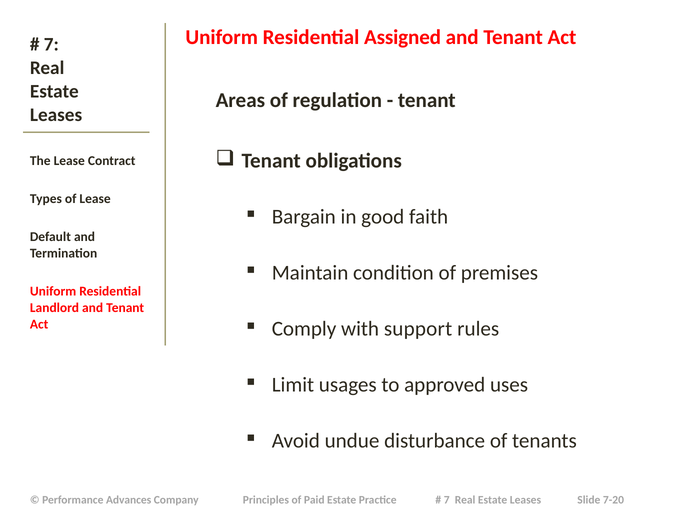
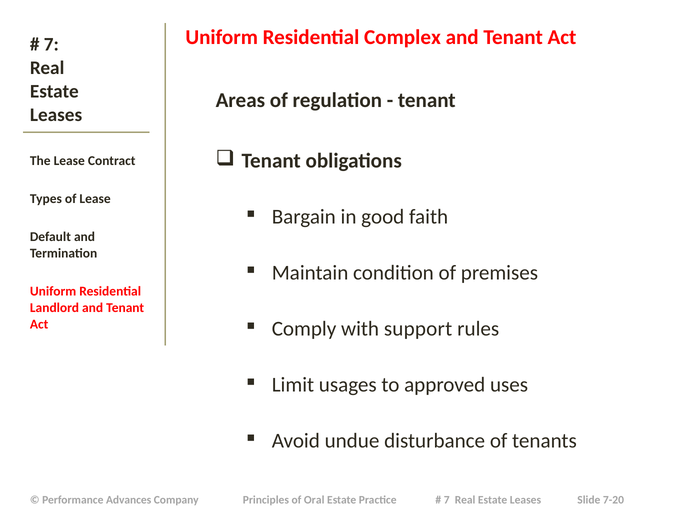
Assigned: Assigned -> Complex (402, 37)
Paid: Paid -> Oral (314, 500)
